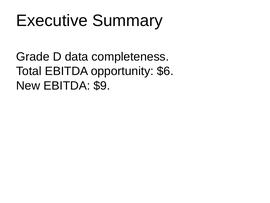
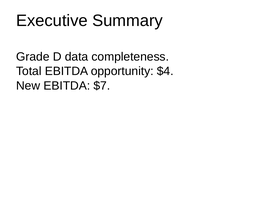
$6: $6 -> $4 (165, 71)
$9: $9 -> $7 (102, 85)
